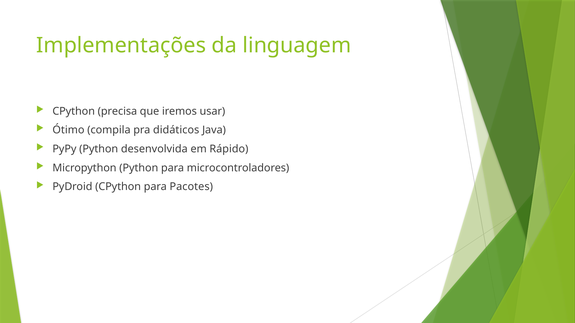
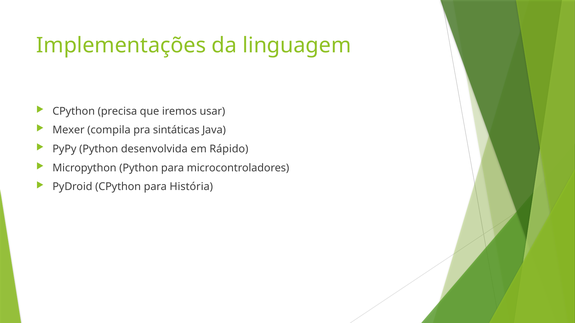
Ótimo: Ótimo -> Mexer (68, 130)
didáticos: didáticos -> sintáticas (176, 130)
Pacotes: Pacotes -> História (191, 187)
